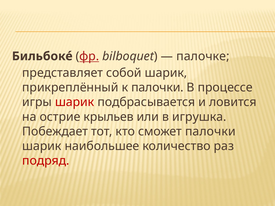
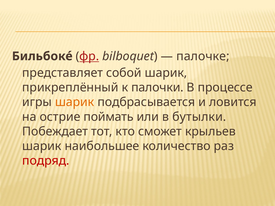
шарик colour: red -> orange (75, 102)
крыльев: крыльев -> поймать (109, 117)
игрушка: игрушка -> бутылки (199, 117)
сможет палочки: палочки -> крыльев (210, 132)
